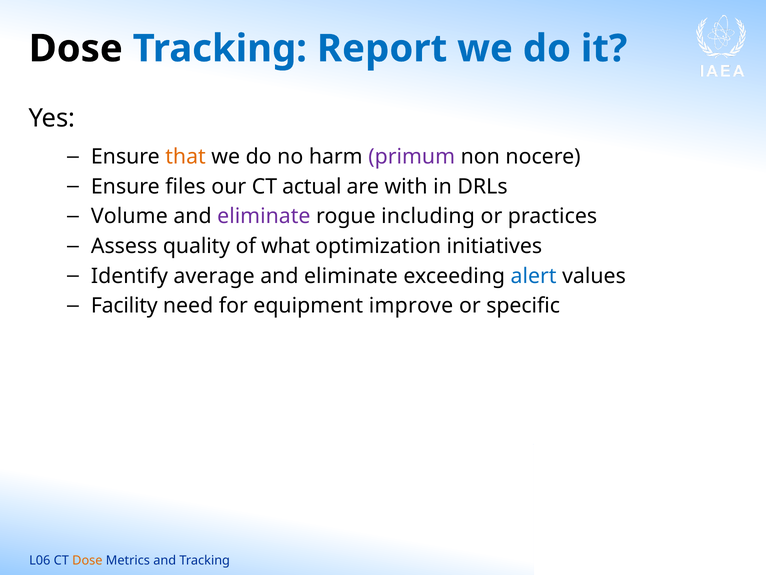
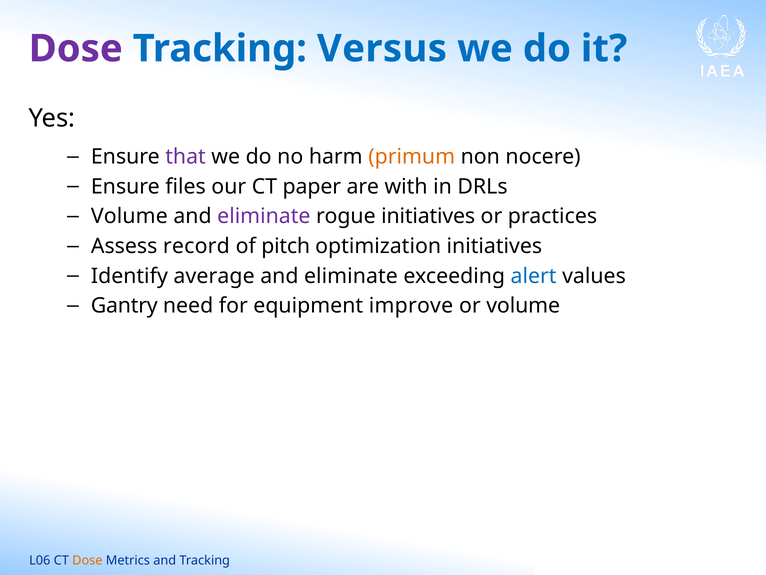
Dose colour: black -> purple (76, 49)
Report: Report -> Versus (382, 49)
that colour: orange -> purple (186, 157)
primum colour: purple -> orange (412, 157)
actual: actual -> paper (312, 186)
rogue including: including -> initiatives (428, 216)
quality: quality -> record (196, 246)
what: what -> pitch (286, 246)
Facility: Facility -> Gantry (124, 306)
or specific: specific -> volume (523, 306)
